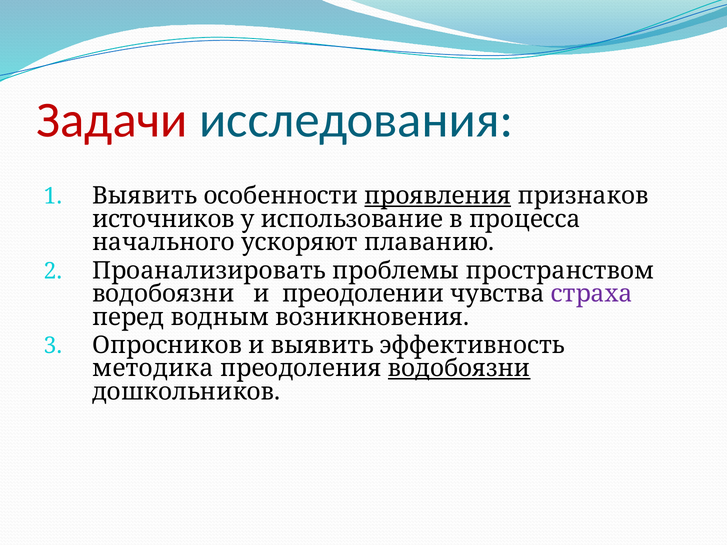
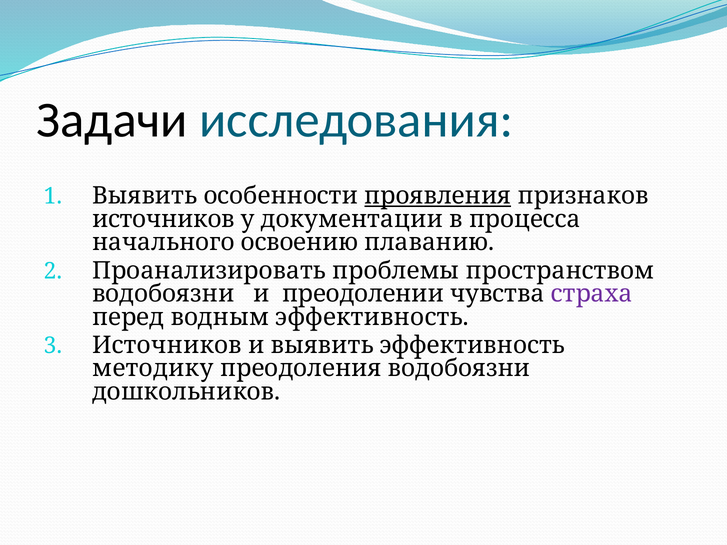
Задачи colour: red -> black (112, 120)
использование: использование -> документации (352, 219)
ускоряют: ускоряют -> освоению (300, 243)
водным возникновения: возникновения -> эффективность (372, 317)
Опросников: Опросников -> Источников (167, 345)
методика: методика -> методику (153, 369)
водобоязни underline: present -> none (459, 369)
